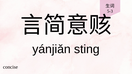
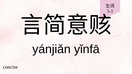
sting: sting -> yǐnfā (87, 49)
